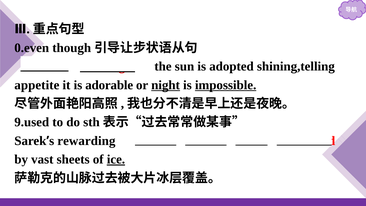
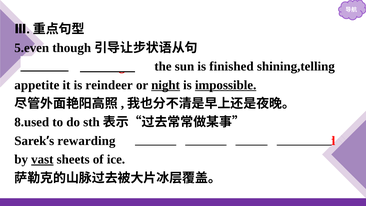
0.even: 0.even -> 5.even (32, 48)
adopted: adopted -> finished (231, 66)
adorable: adorable -> reindeer (109, 85)
9.used: 9.used -> 8.used (32, 122)
vast underline: none -> present (42, 159)
ice underline: present -> none (116, 159)
